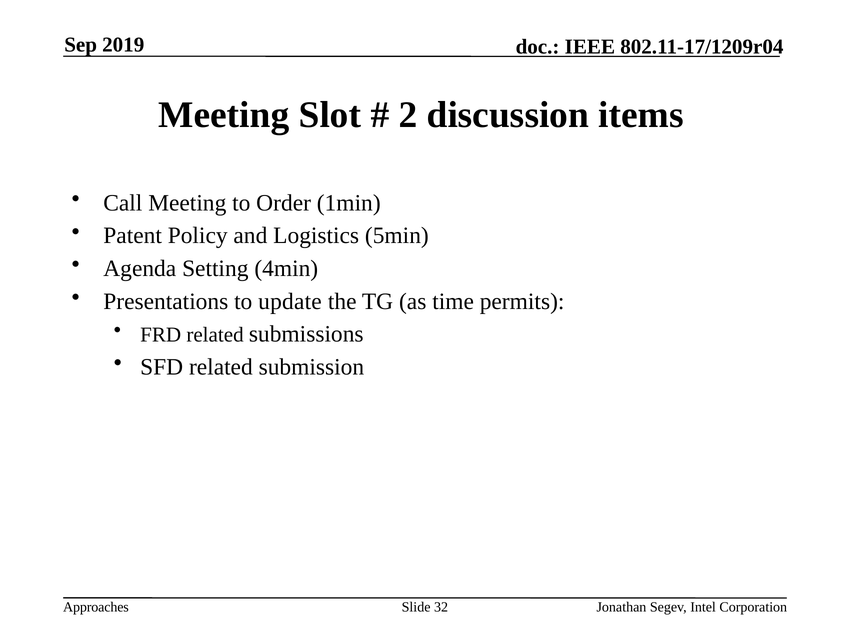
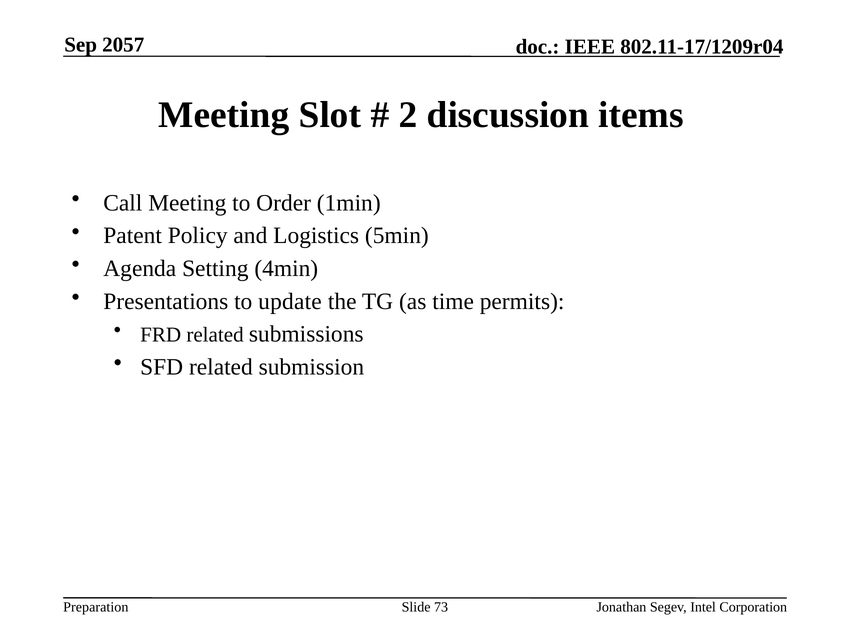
2019: 2019 -> 2057 (123, 45)
Approaches: Approaches -> Preparation (96, 606)
32: 32 -> 73 (441, 606)
